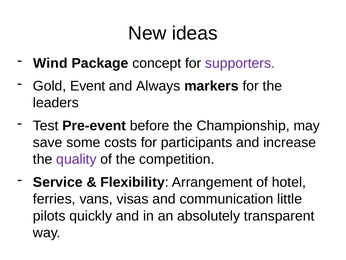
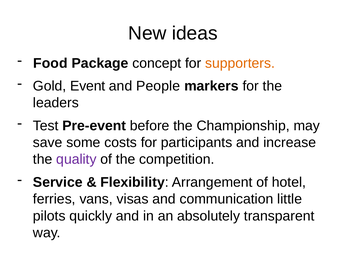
Wind: Wind -> Food (50, 63)
supporters colour: purple -> orange (240, 63)
Always: Always -> People (158, 86)
